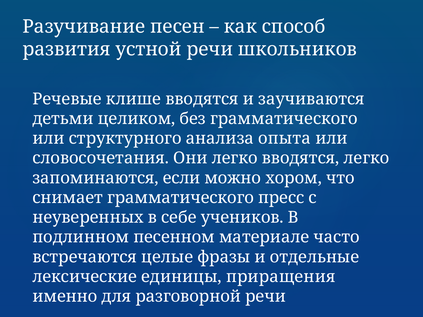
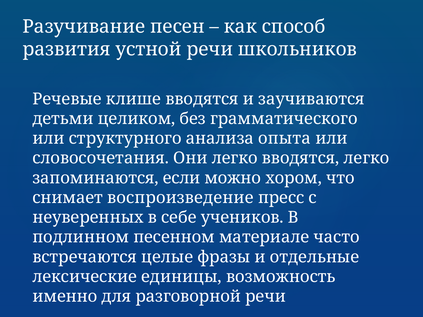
снимает грамматического: грамматического -> воспроизведение (180, 198)
приращения: приращения -> возможность (281, 277)
